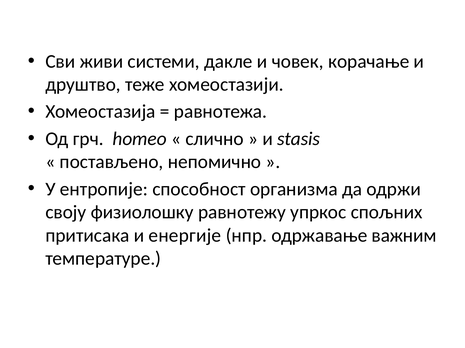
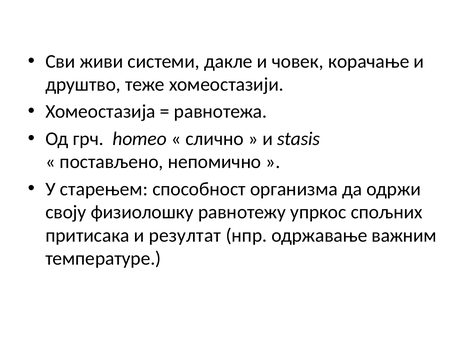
ентропије: ентропије -> старењем (104, 189)
енергије: енергије -> резултат (185, 236)
